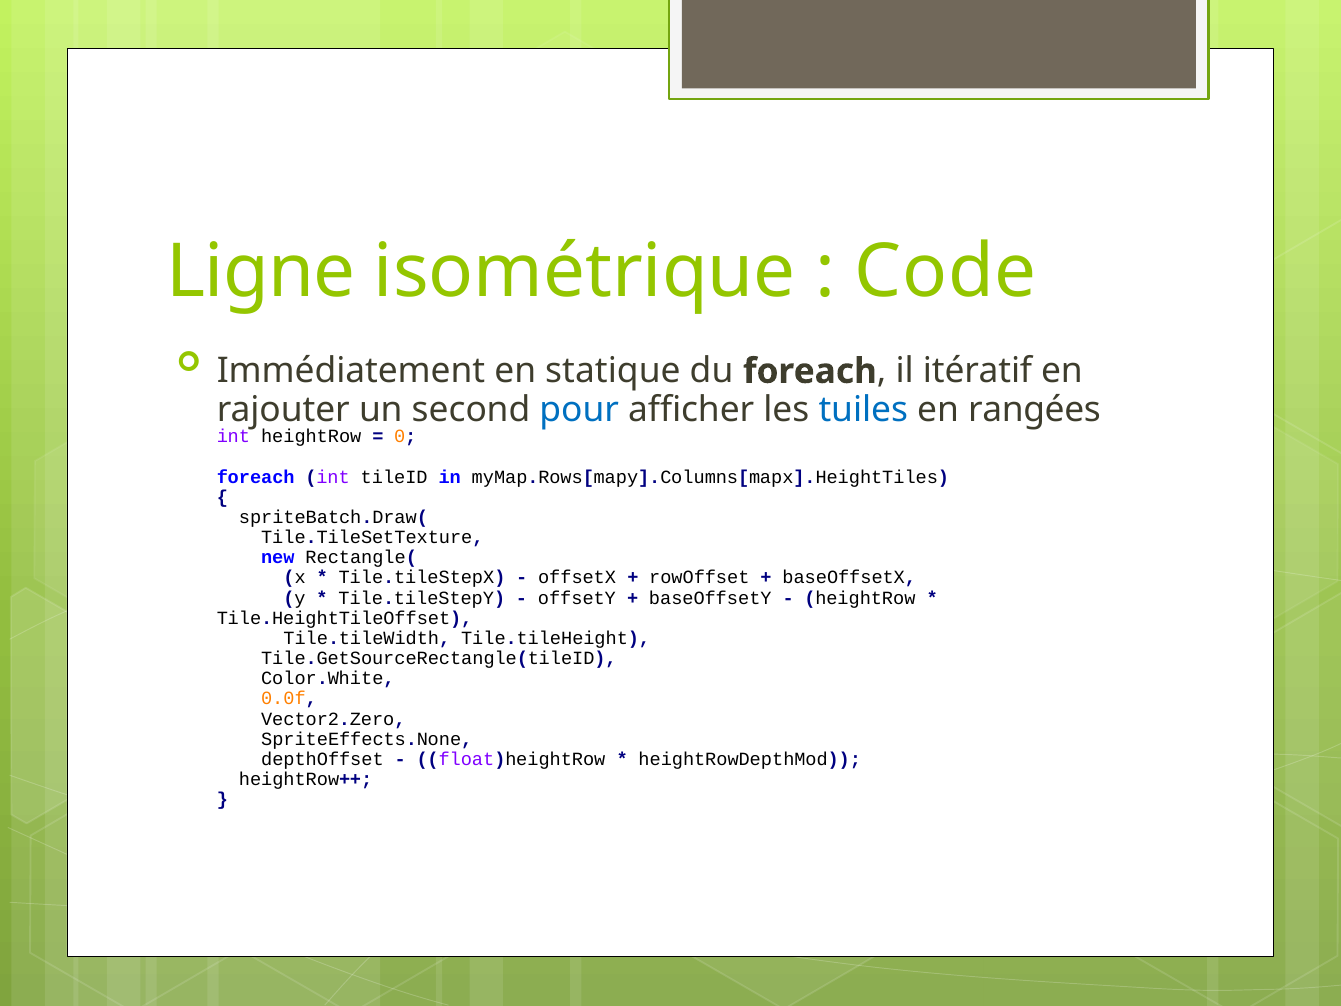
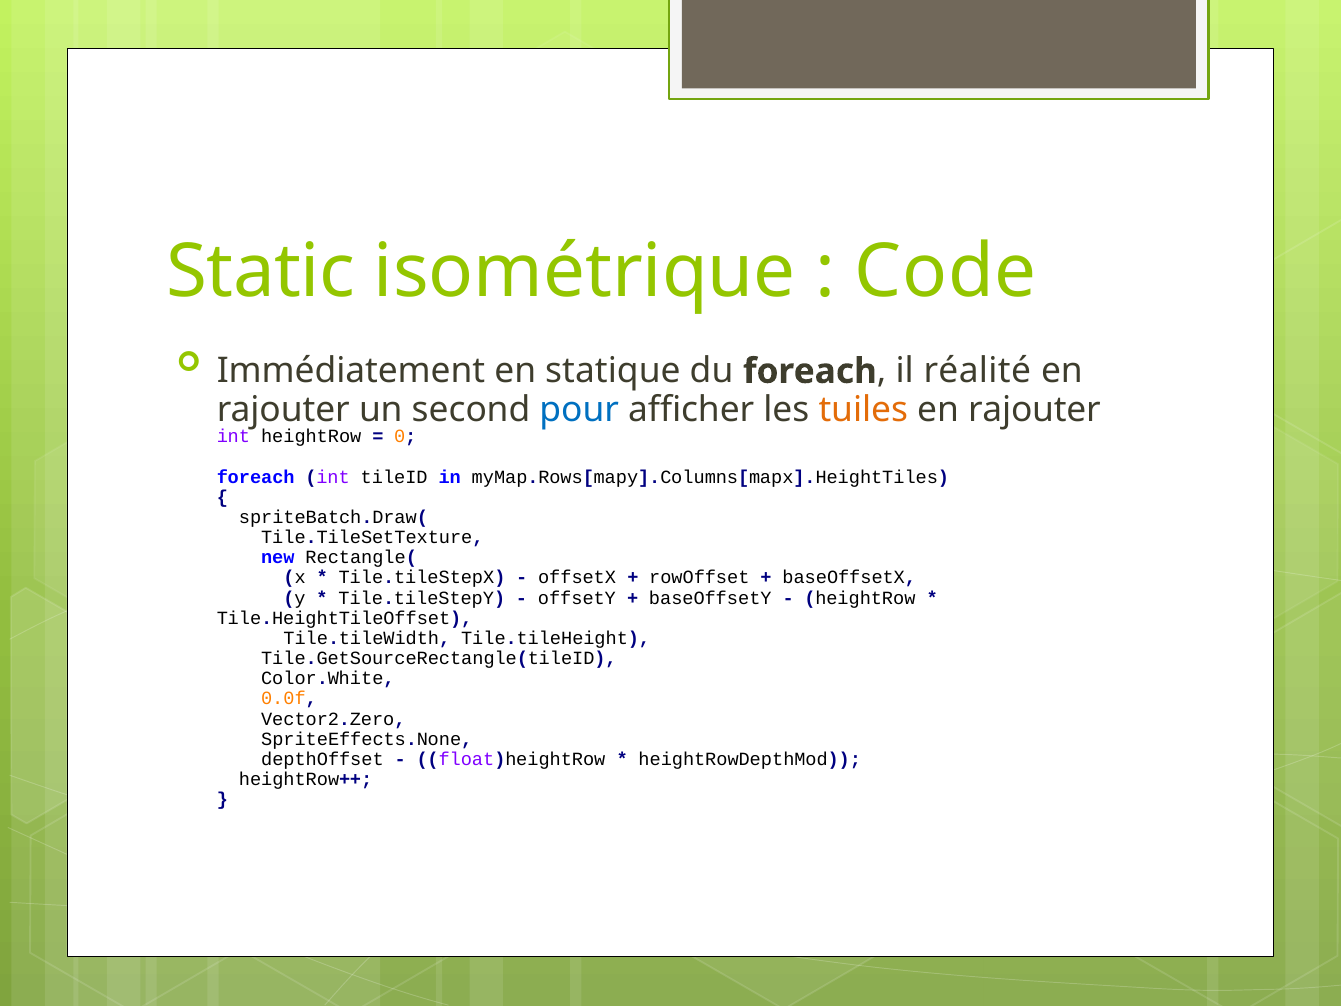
Ligne: Ligne -> Static (261, 272)
itératif: itératif -> réalité (977, 371)
tuiles colour: blue -> orange (863, 409)
rangées: rangées -> rajouter (1034, 409)
